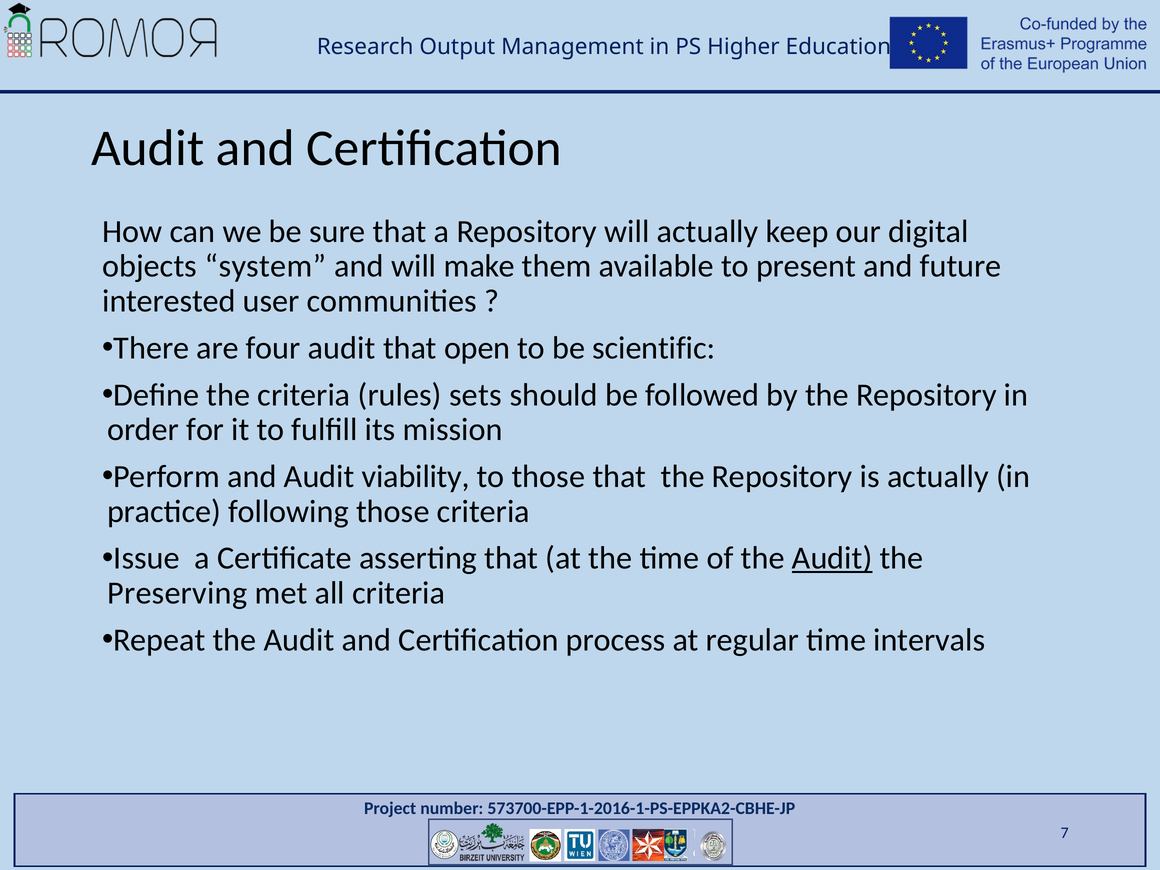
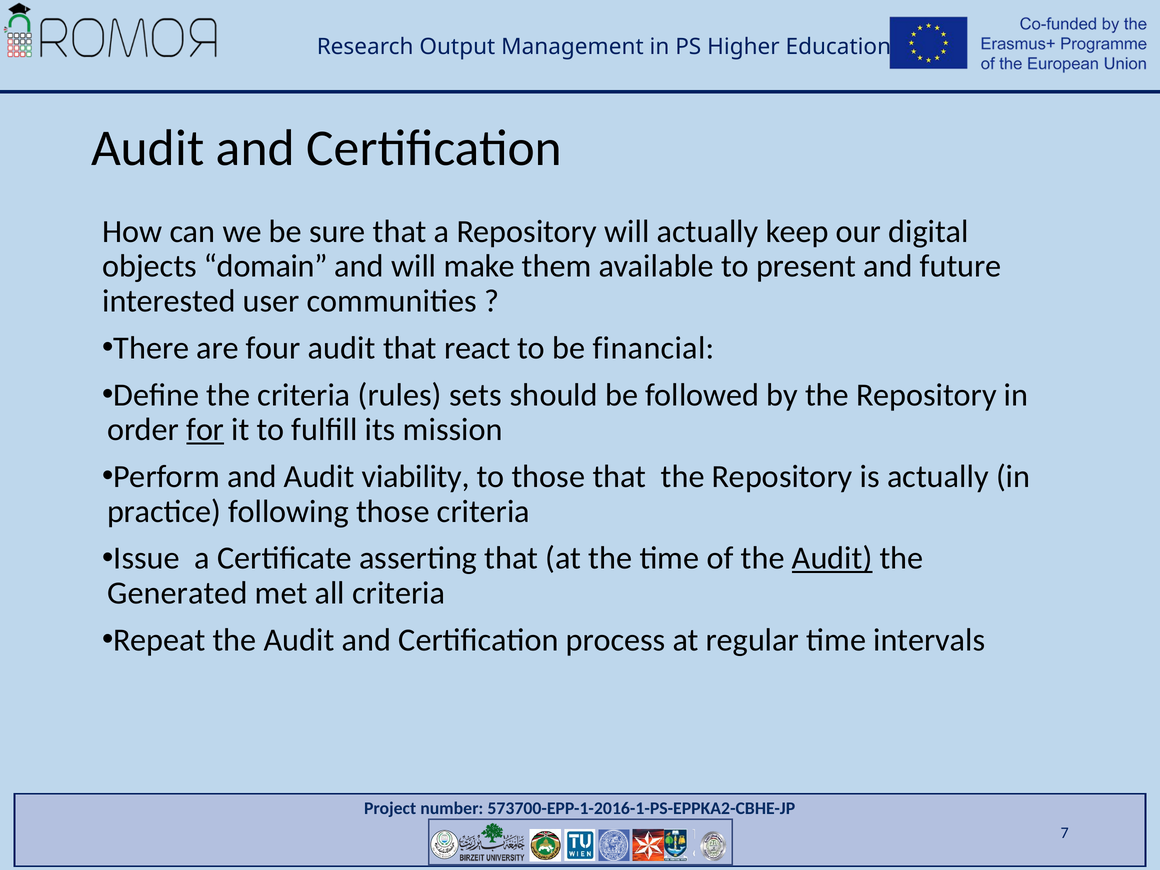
system: system -> domain (266, 266)
open: open -> react (477, 348)
scientific: scientific -> financial (654, 348)
for underline: none -> present (205, 430)
Preserving: Preserving -> Generated (177, 593)
